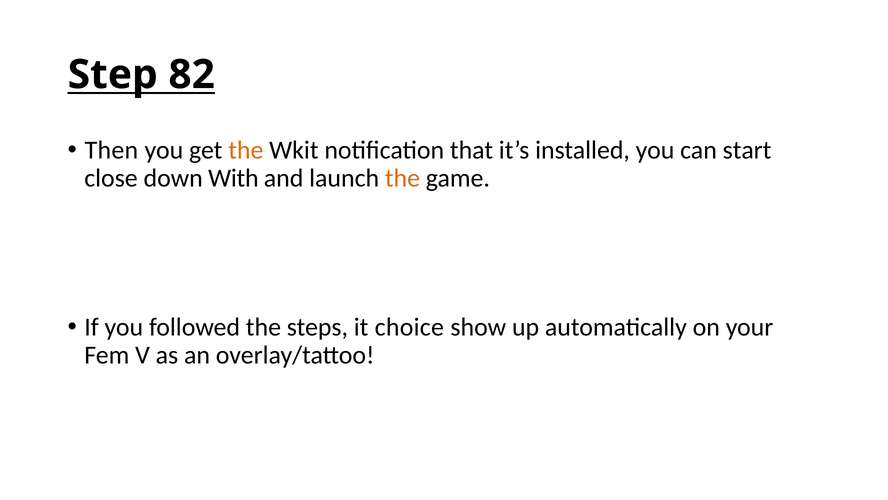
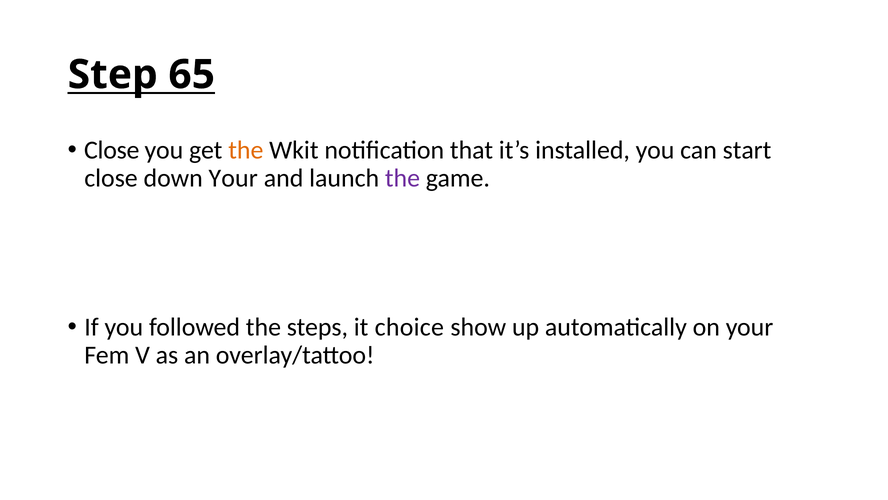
82: 82 -> 65 (192, 75)
Then: Then -> Close (112, 150)
down With: With -> Your (233, 178)
the colour: orange -> purple (402, 178)
